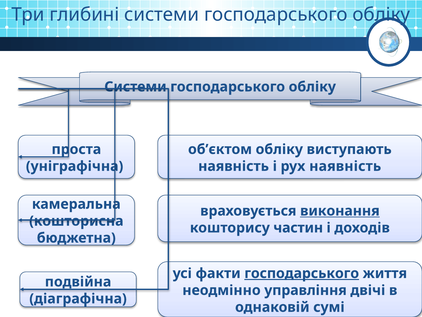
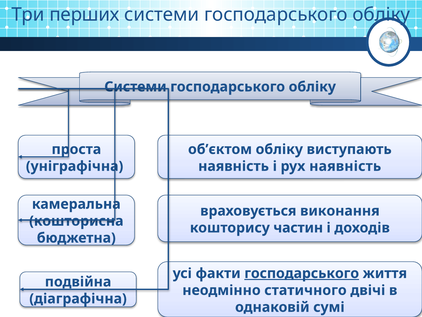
глибині: глибині -> перших (84, 15)
виконання underline: present -> none (340, 211)
управління: управління -> статичного (305, 290)
